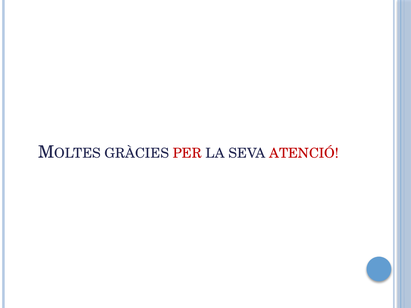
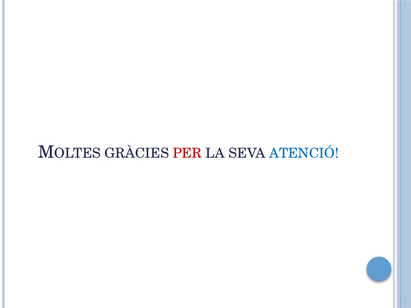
ATENCIÓ colour: red -> blue (304, 153)
